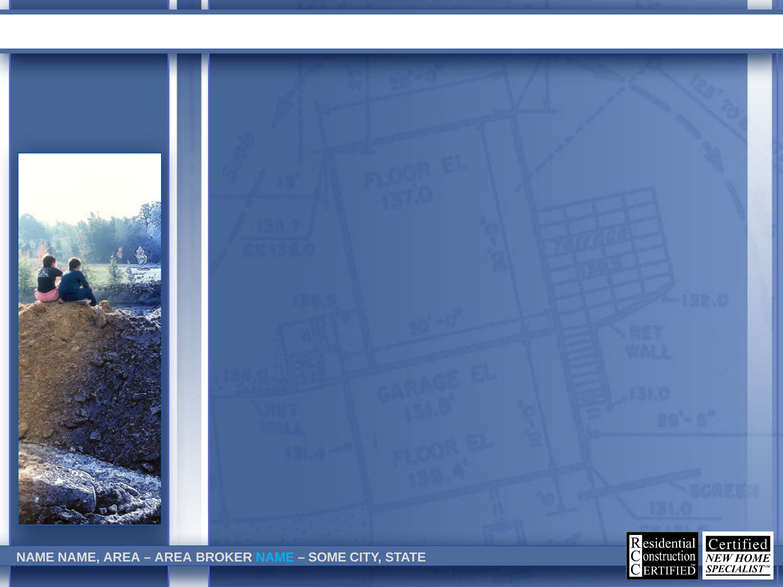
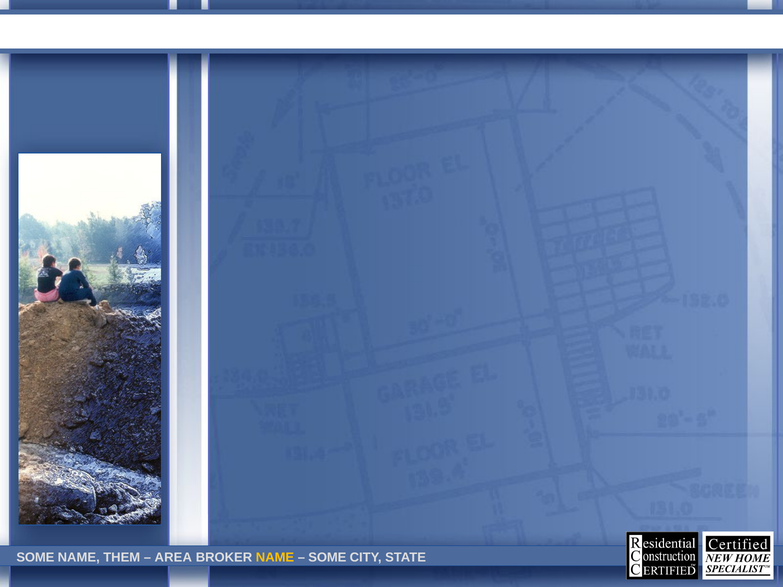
NAME: NAME -> SOME (35, 557)
NAME AREA: AREA -> THEM (122, 557)
NAME colour: light blue -> yellow (275, 557)
